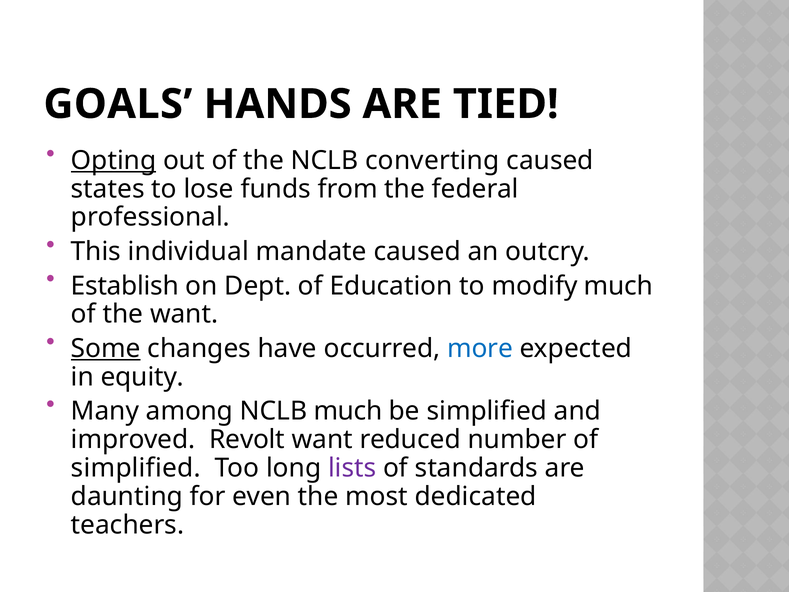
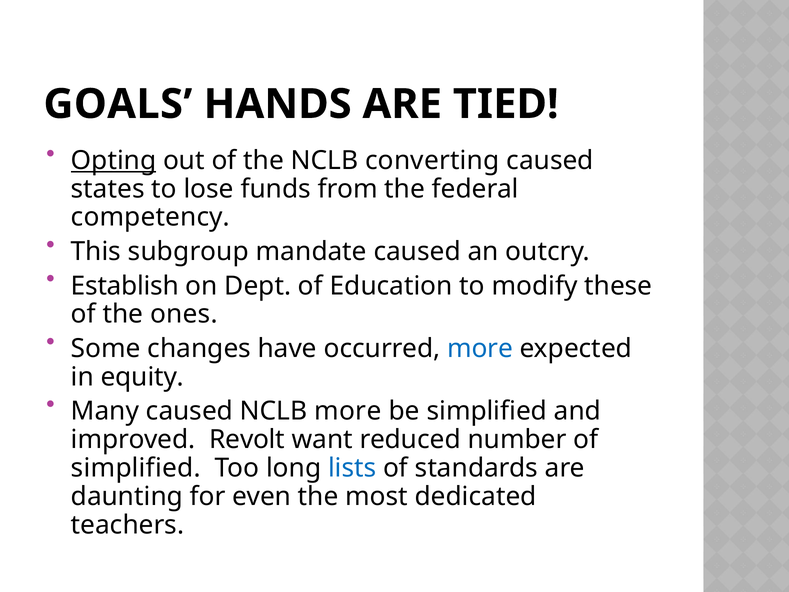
professional: professional -> competency (150, 217)
individual: individual -> subgroup (188, 251)
modify much: much -> these (618, 286)
the want: want -> ones (184, 314)
Some underline: present -> none (106, 348)
Many among: among -> caused (189, 411)
NCLB much: much -> more (348, 411)
lists colour: purple -> blue (352, 468)
